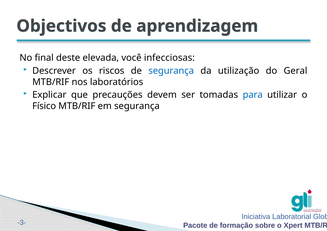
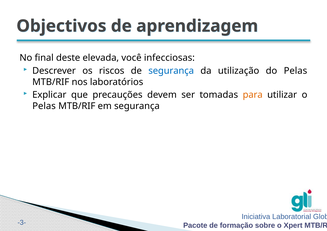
do Geral: Geral -> Pelas (295, 71)
para colour: blue -> orange (253, 95)
Físico: Físico -> Pelas (44, 106)
